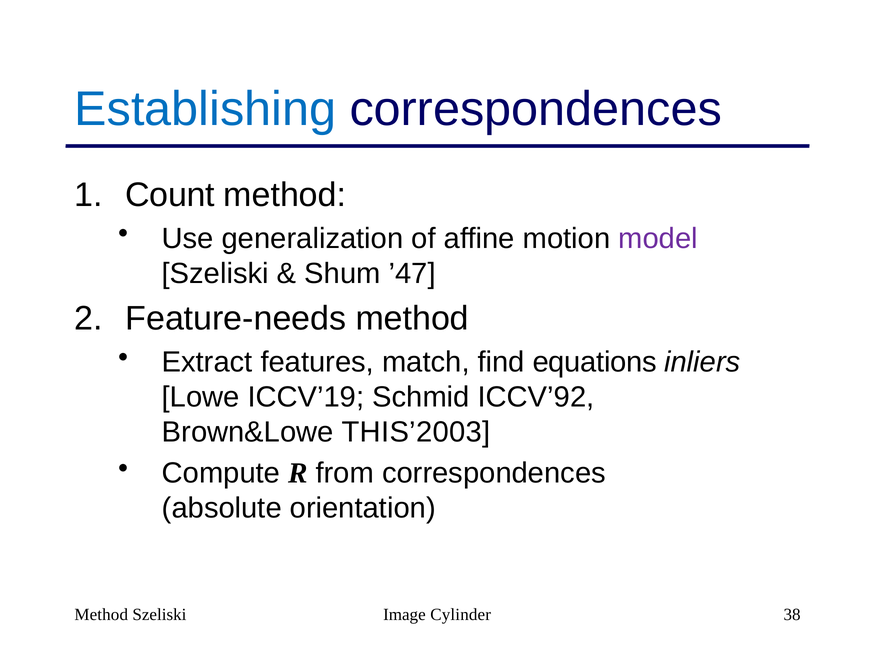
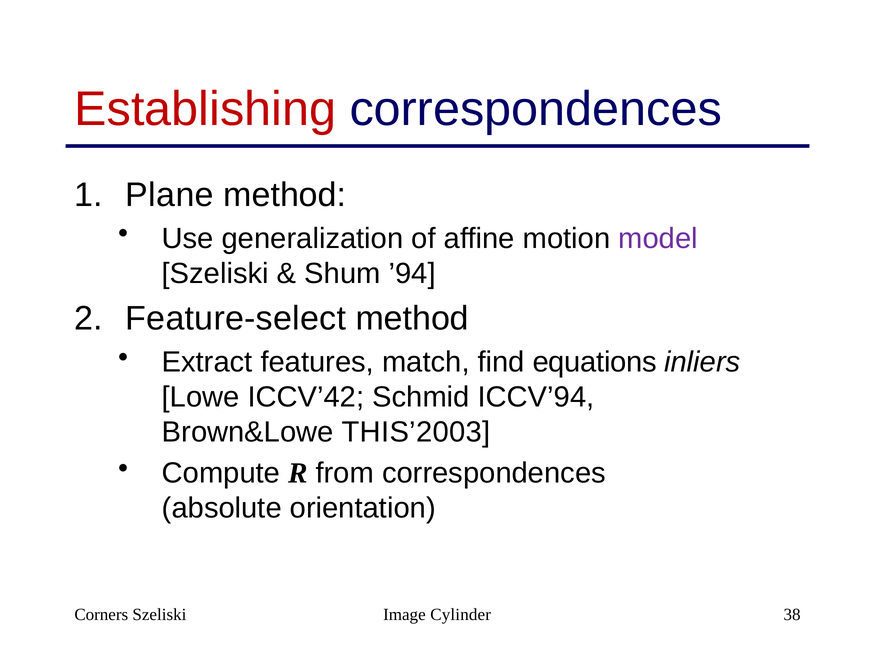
Establishing colour: blue -> red (205, 109)
Count: Count -> Plane (170, 195)
’47: ’47 -> ’94 (412, 273)
Feature-needs: Feature-needs -> Feature-select (236, 318)
ICCV’19: ICCV’19 -> ICCV’42 (306, 397)
ICCV’92: ICCV’92 -> ICCV’94 (536, 397)
Method: Method -> Corners (101, 614)
